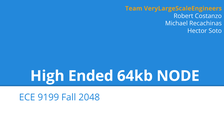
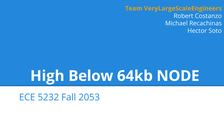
Ended: Ended -> Below (91, 76)
9199: 9199 -> 5232 (48, 97)
2048: 2048 -> 2053 (89, 97)
